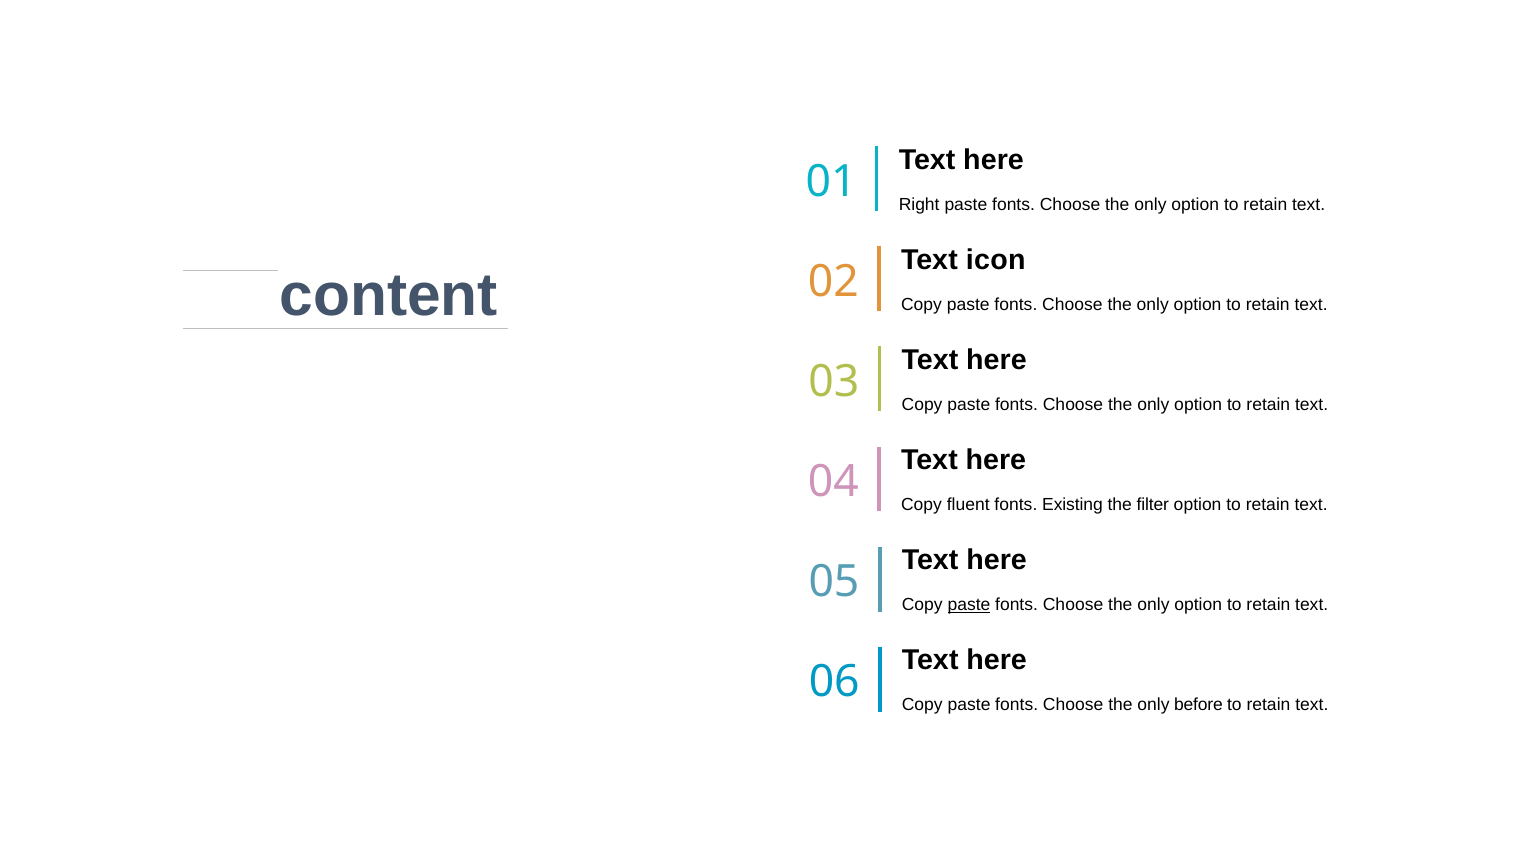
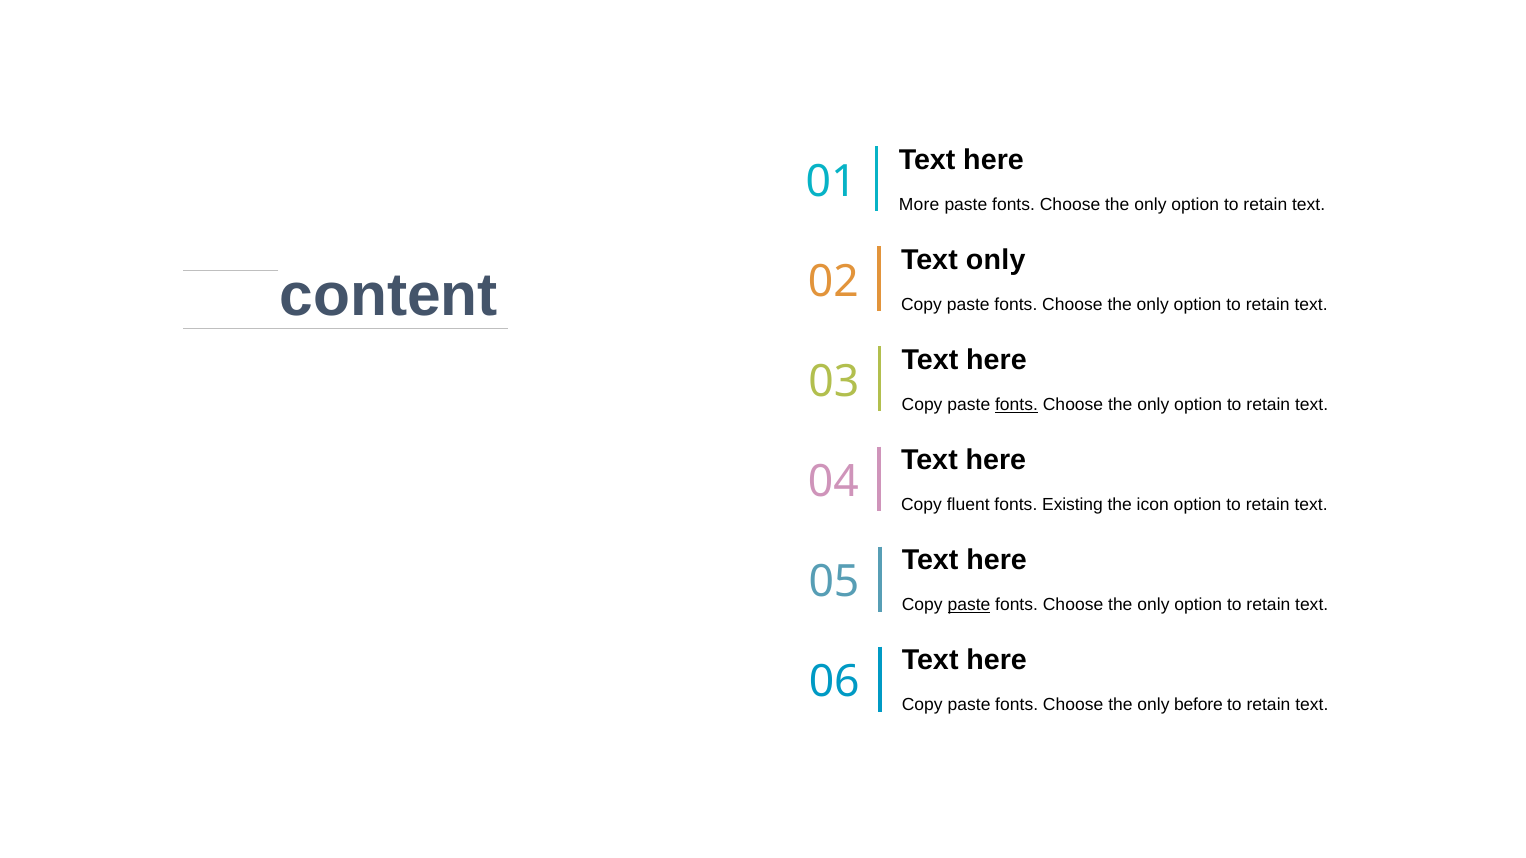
Right: Right -> More (919, 205)
Text icon: icon -> only (996, 260)
fonts underline: none -> present (1016, 405)
filter: filter -> icon (1153, 505)
